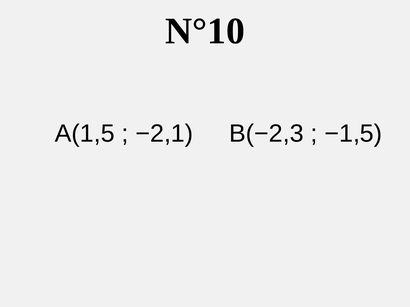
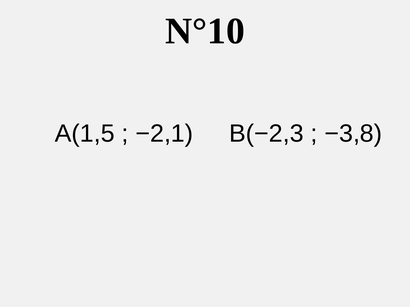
−1,5: −1,5 -> −3,8 (353, 134)
